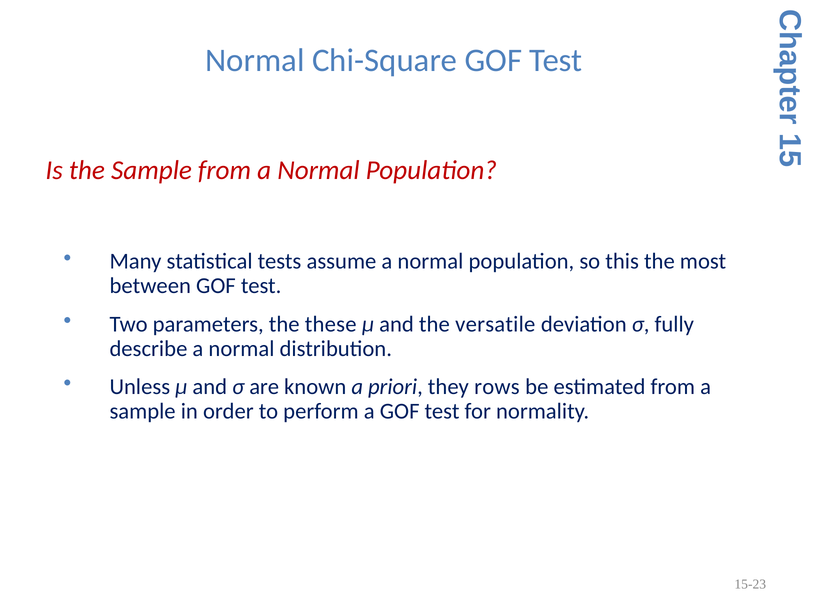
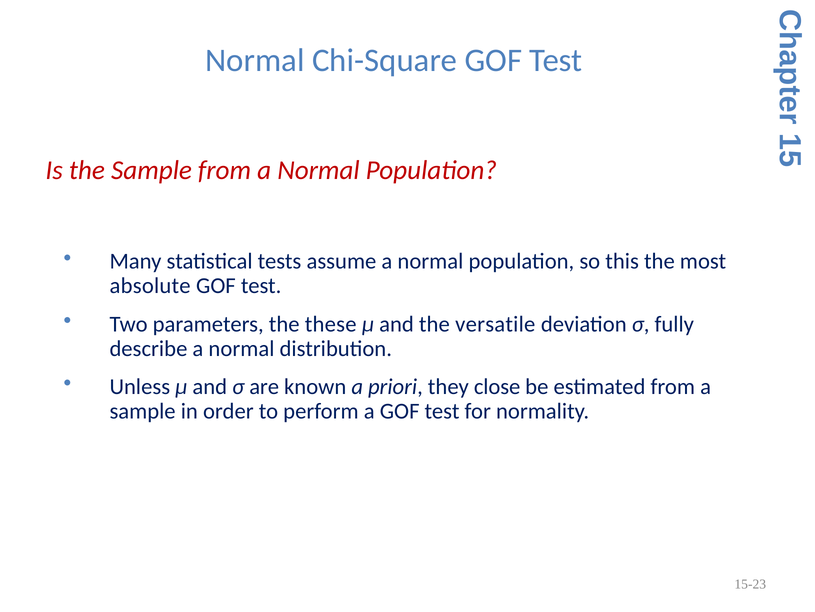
between: between -> absolute (150, 286)
rows: rows -> close (497, 386)
